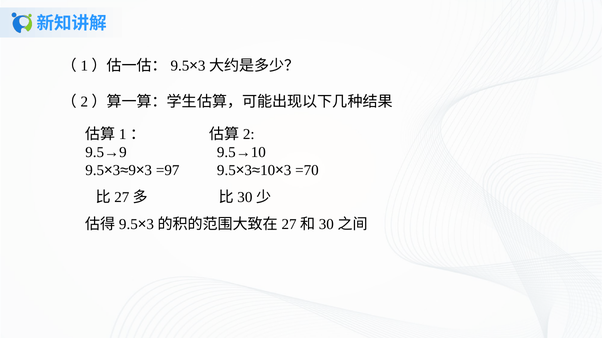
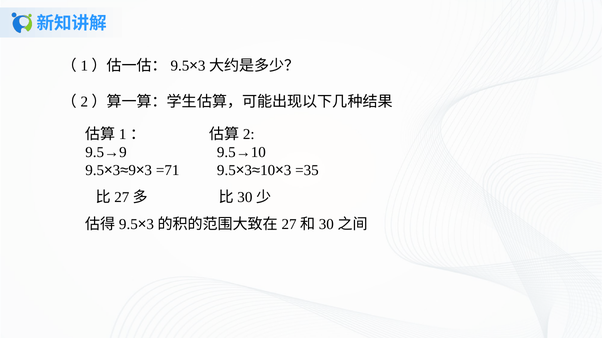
=97: =97 -> =71 (168, 170)
=70: =70 -> =35 (307, 170)
